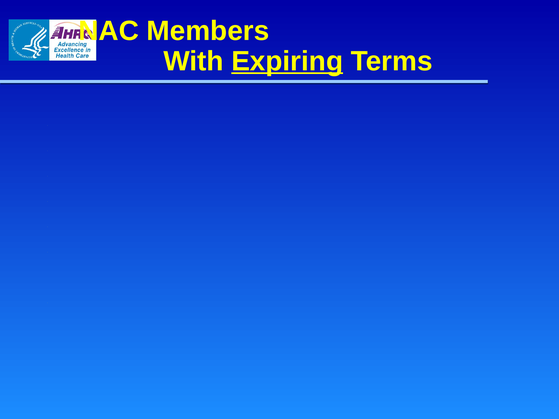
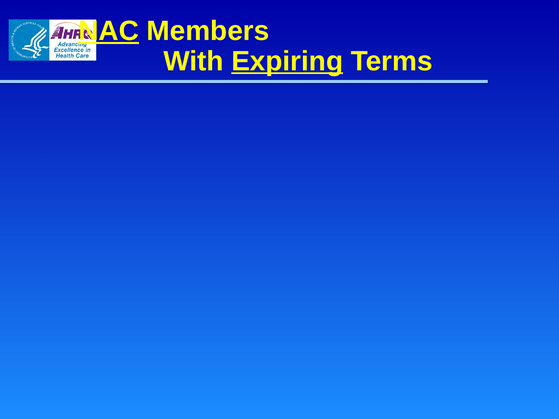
NAC underline: none -> present (109, 31)
